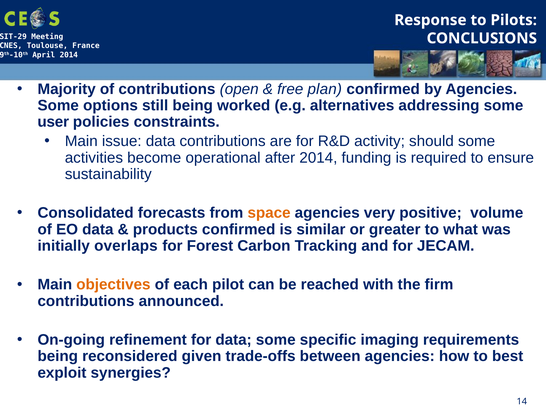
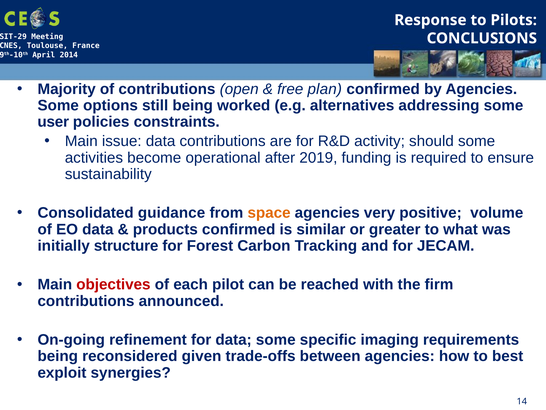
after 2014: 2014 -> 2019 (318, 157)
forecasts: forecasts -> guidance (172, 213)
overlaps: overlaps -> structure (126, 245)
objectives colour: orange -> red (113, 284)
